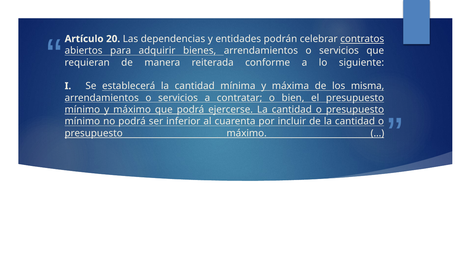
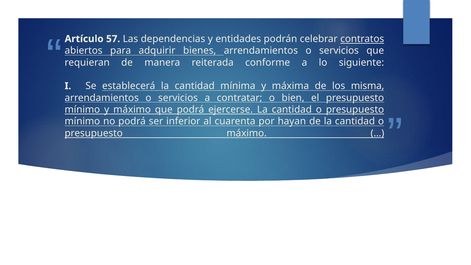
20: 20 -> 57 (113, 39)
incluir: incluir -> hayan (292, 121)
